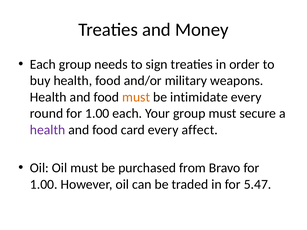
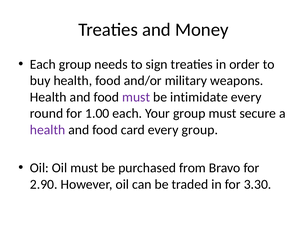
must colour: orange -> purple (136, 97)
every affect: affect -> group (200, 130)
1.00: 1.00 -> 2.90 (44, 185)
5.47: 5.47 -> 3.30 (258, 185)
